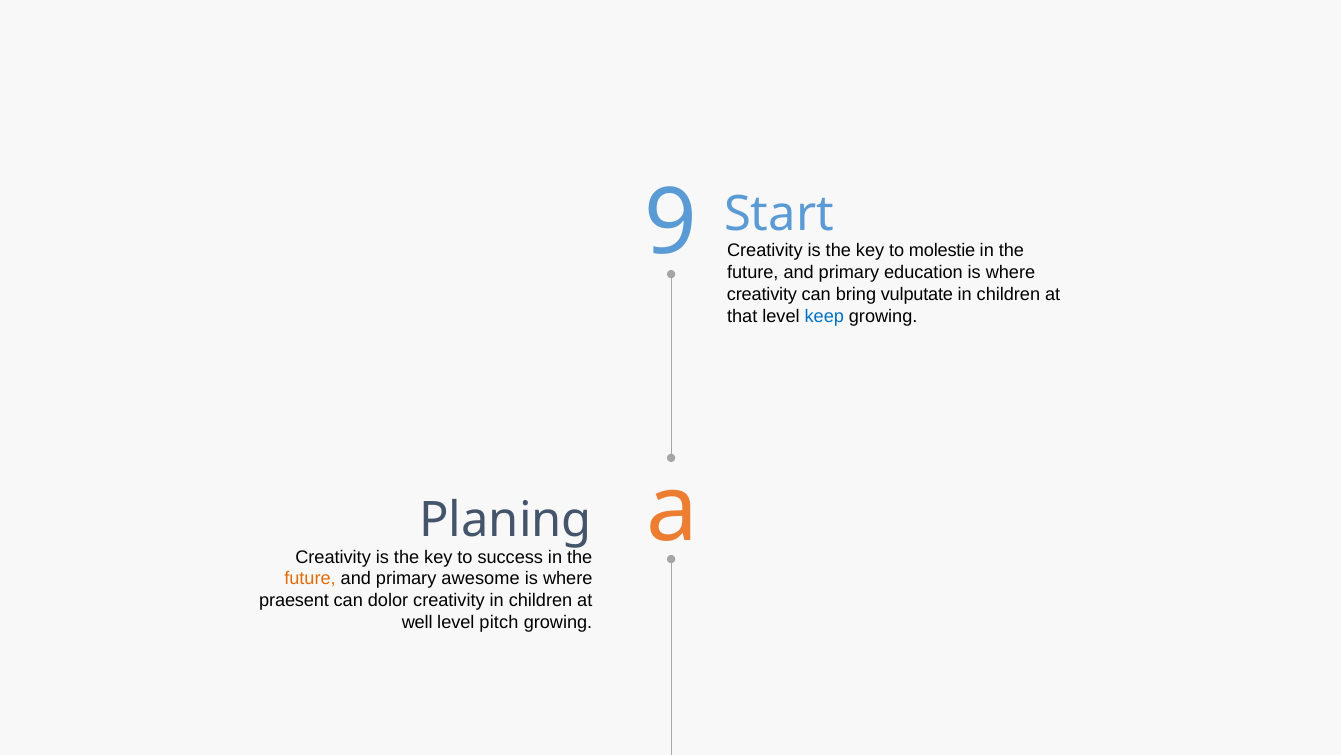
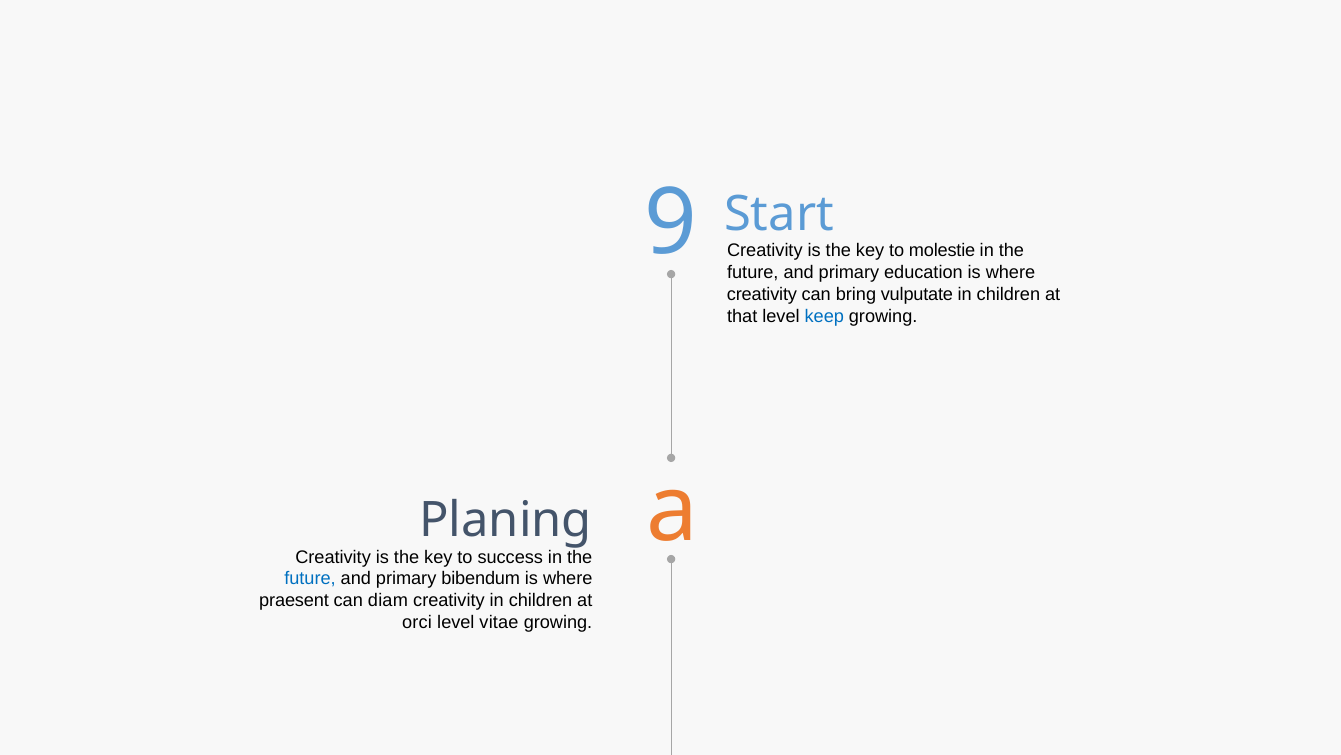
future colour: orange -> blue (310, 578)
awesome: awesome -> bibendum (481, 578)
dolor: dolor -> diam (388, 600)
well: well -> orci (417, 622)
pitch: pitch -> vitae (499, 622)
